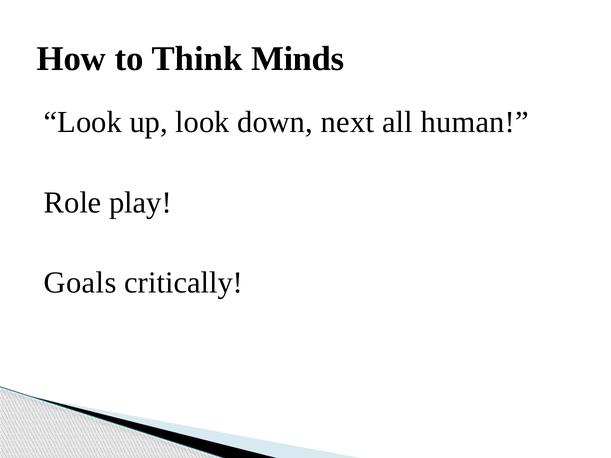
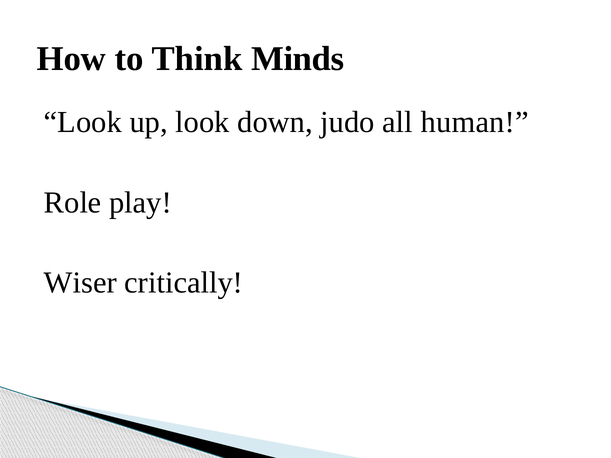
next: next -> judo (348, 122)
Goals: Goals -> Wiser (80, 283)
